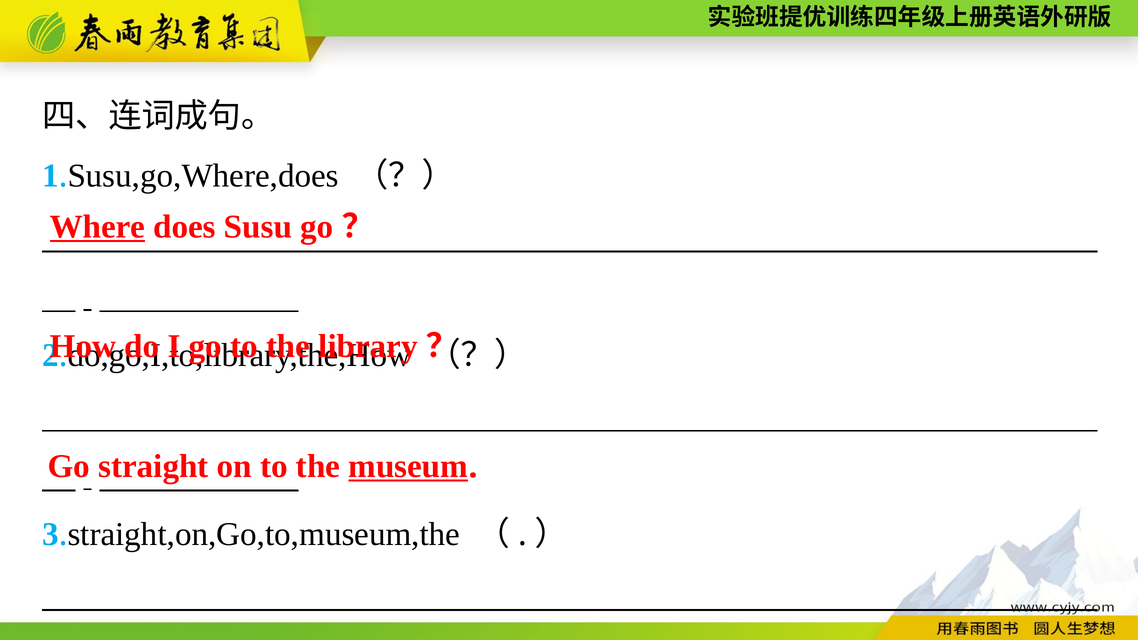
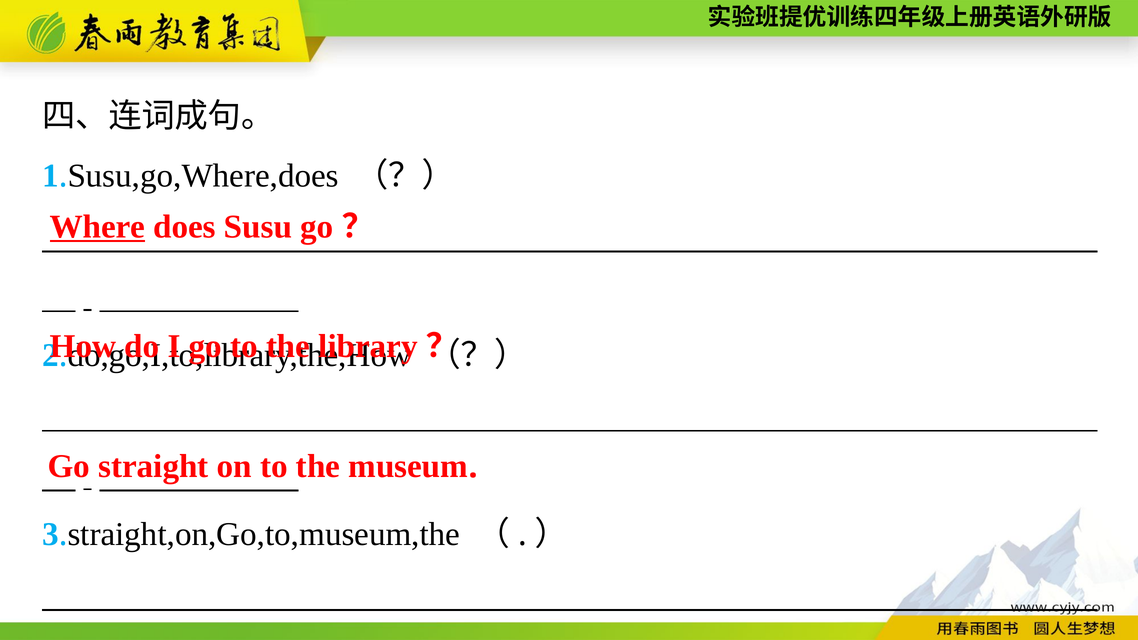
museum underline: present -> none (408, 467)
